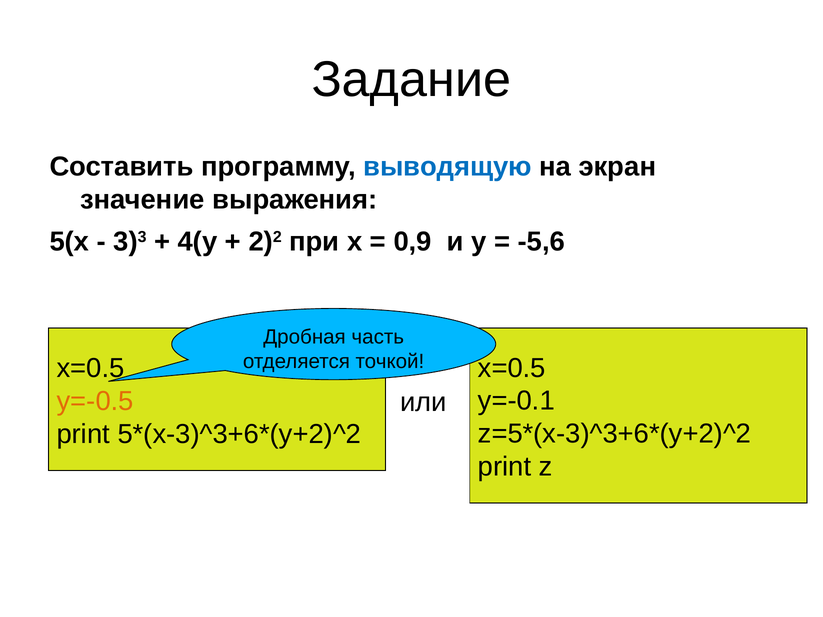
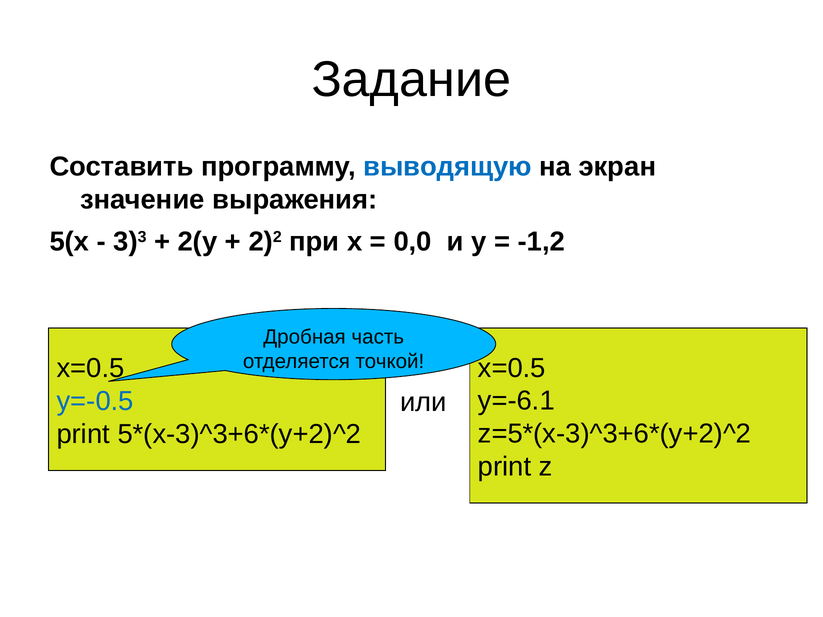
4(y: 4(y -> 2(y (197, 242)
0,9: 0,9 -> 0,0 (413, 242)
-5,6: -5,6 -> -1,2 (541, 242)
y=-0.1: y=-0.1 -> y=-6.1 (516, 401)
y=-0.5 colour: orange -> blue (95, 401)
